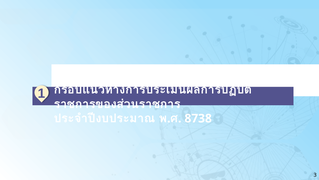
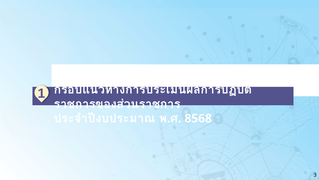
8738: 8738 -> 8568 (198, 118)
